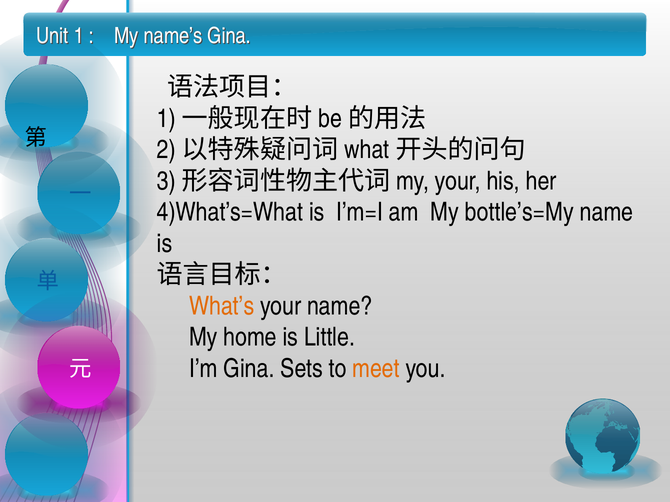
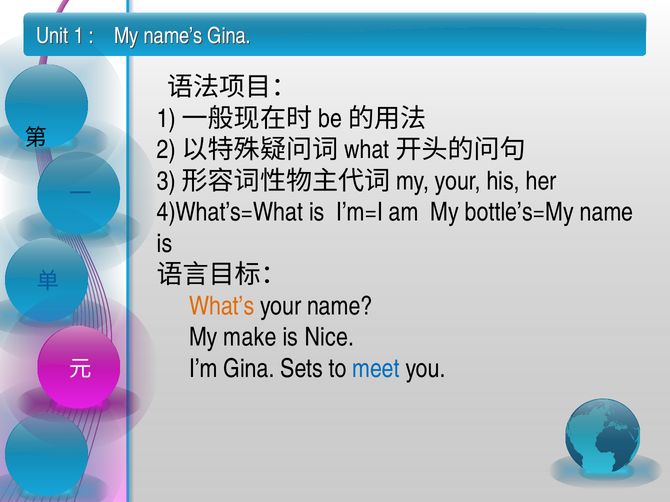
home: home -> make (250, 338)
Little: Little -> Nice (329, 338)
meet colour: orange -> blue (376, 369)
